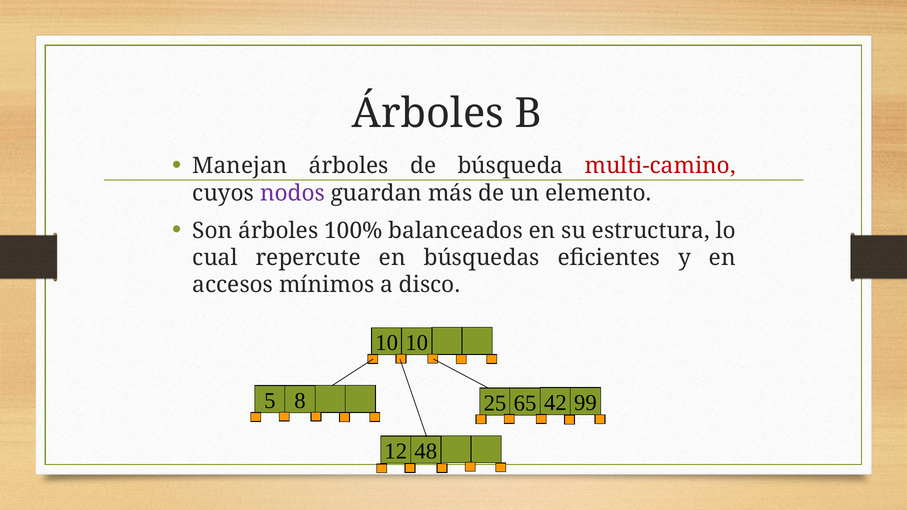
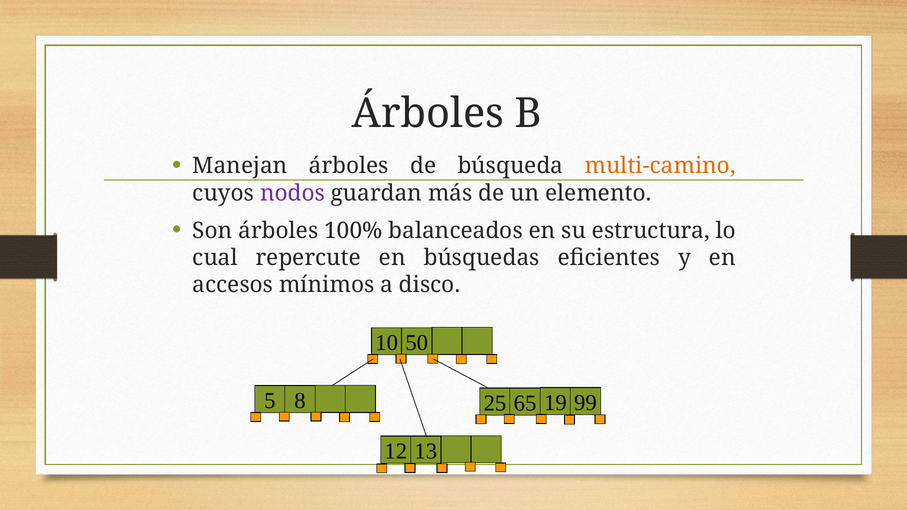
multi-camino colour: red -> orange (660, 166)
10 10: 10 -> 50 (417, 343)
42: 42 -> 19 (555, 403)
48: 48 -> 13 (426, 451)
